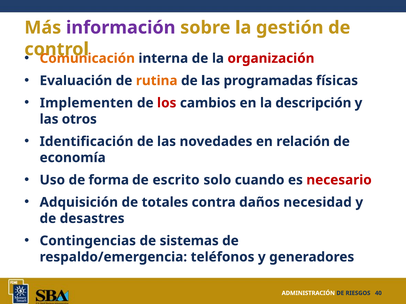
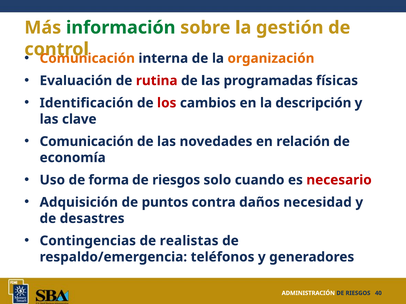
información colour: purple -> green (121, 28)
organización colour: red -> orange (271, 58)
rutina colour: orange -> red (157, 81)
Implementen: Implementen -> Identificación (86, 103)
otros: otros -> clave (79, 119)
Identificación: Identificación -> Comunicación (87, 142)
escrito: escrito -> riesgos (176, 180)
totales: totales -> puntos (165, 203)
sistemas: sistemas -> realistas (189, 241)
